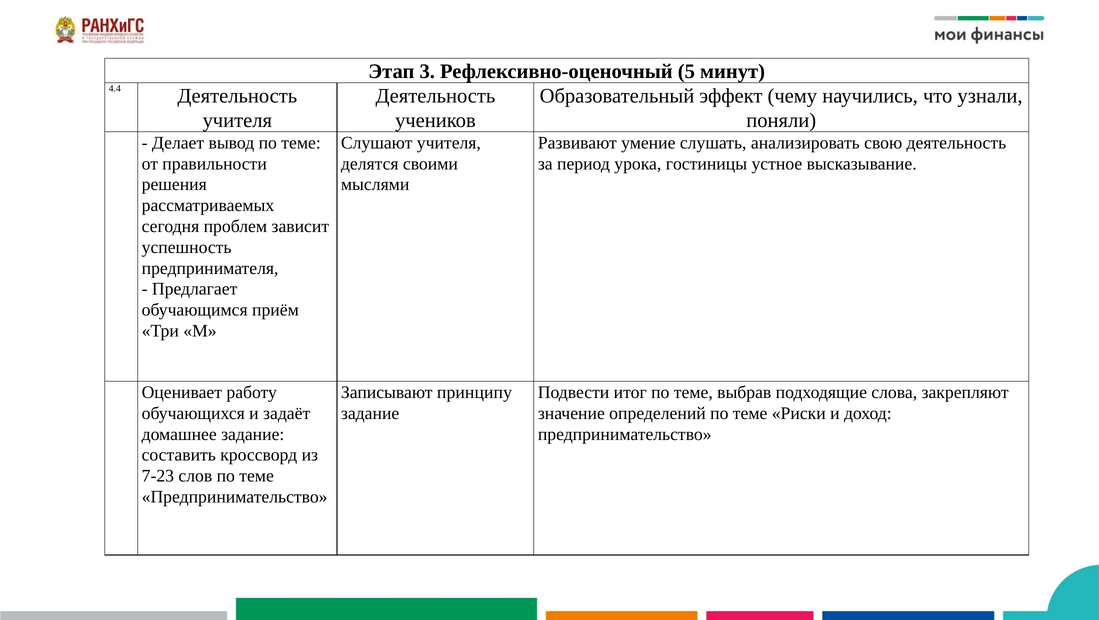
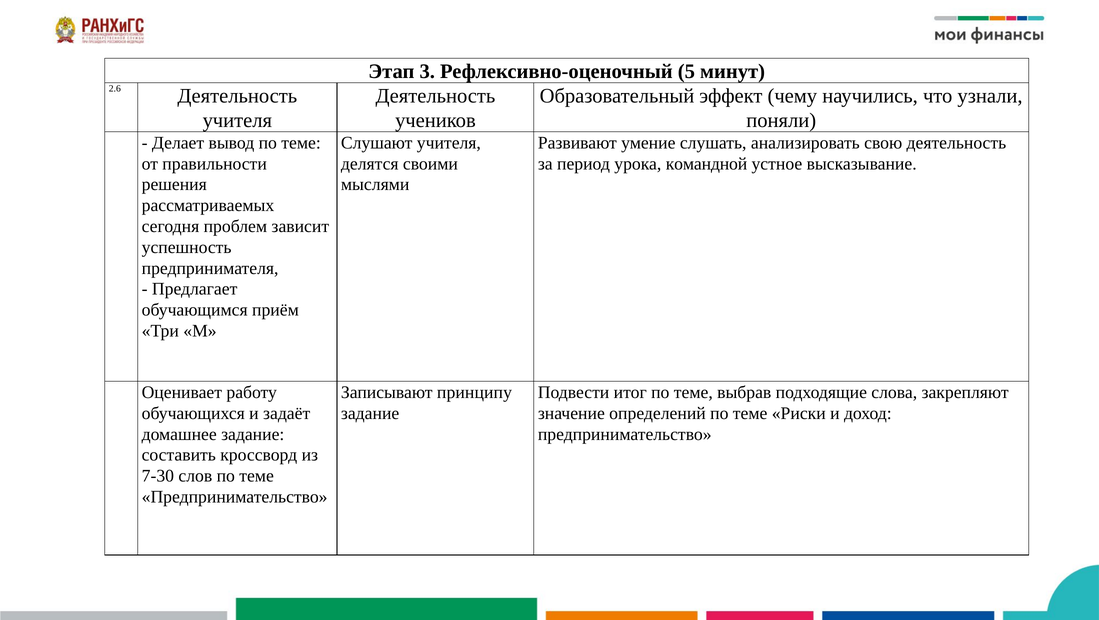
4.4: 4.4 -> 2.6 (115, 89)
гостиницы: гостиницы -> командной (707, 164)
7-23: 7-23 -> 7-30 (158, 475)
